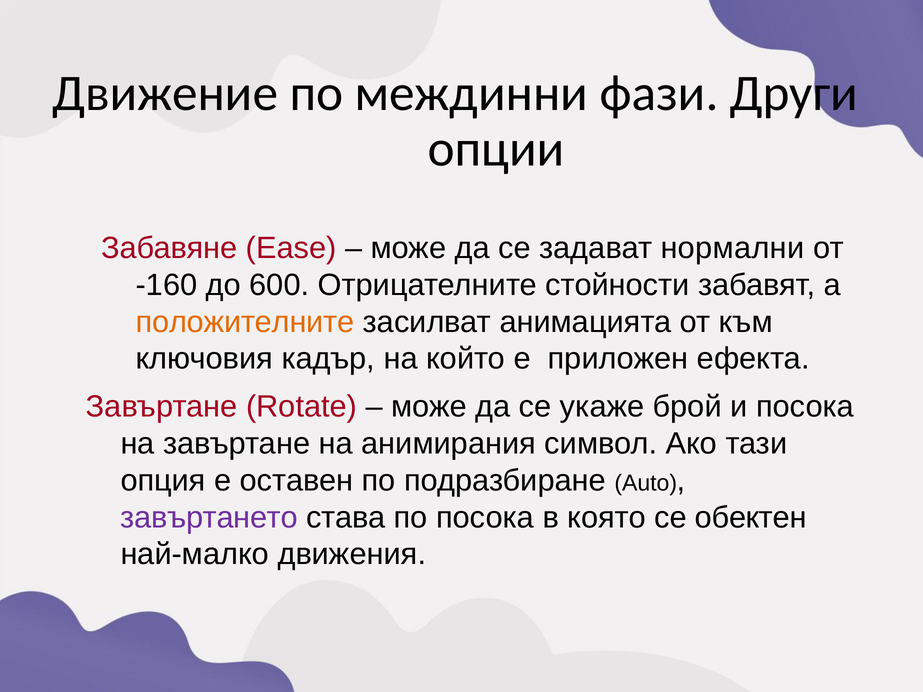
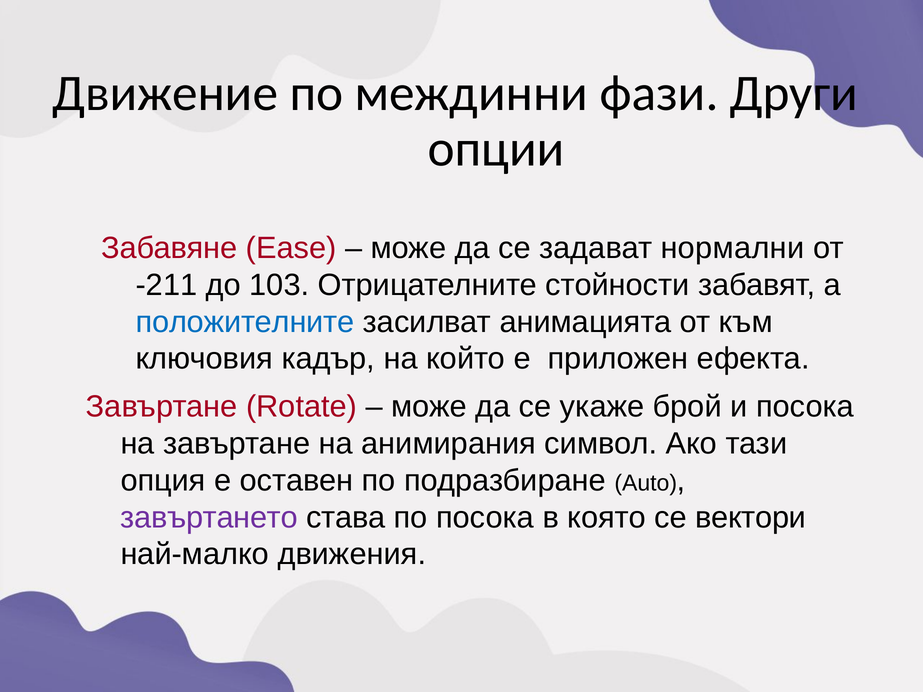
-160: -160 -> -211 (166, 285)
600: 600 -> 103 (279, 285)
положителните colour: orange -> blue (245, 322)
обектен: обектен -> вектори (751, 518)
